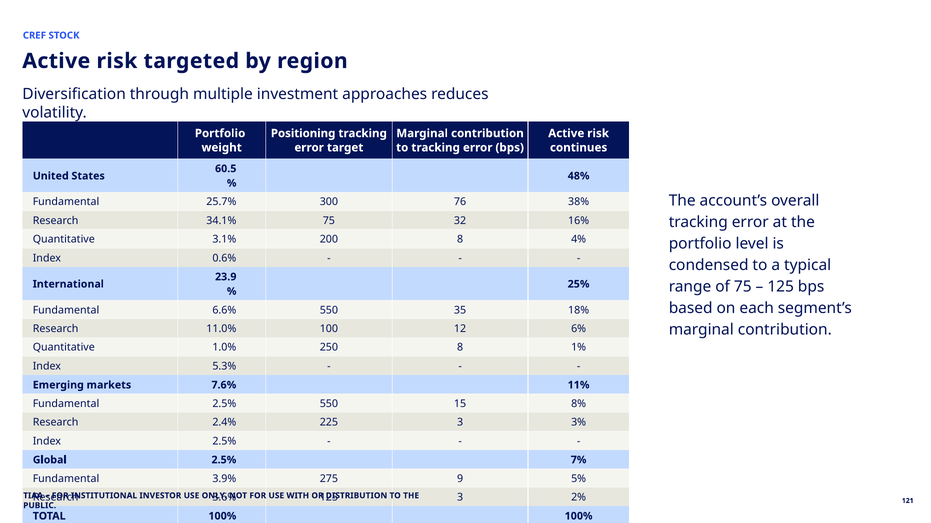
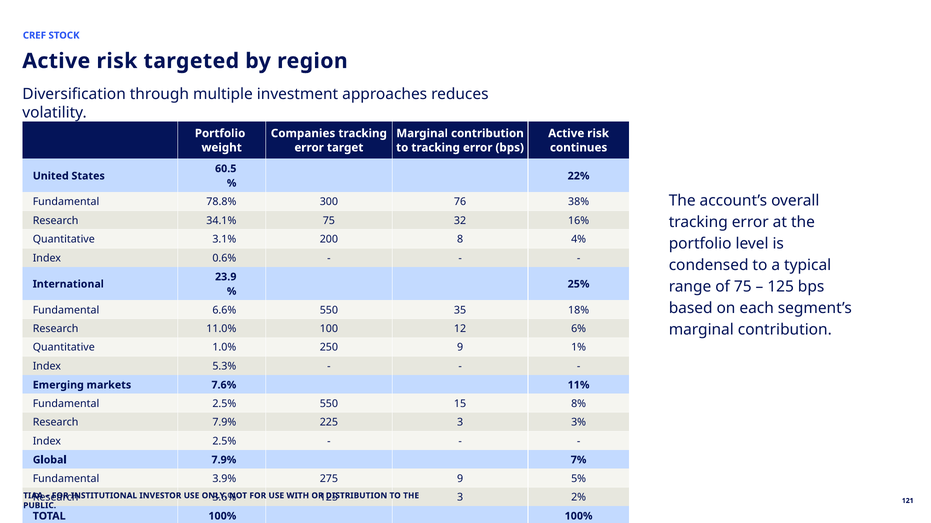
Positioning: Positioning -> Companies (303, 134)
48%: 48% -> 22% (579, 176)
25.7%: 25.7% -> 78.8% (221, 202)
250 8: 8 -> 9 (460, 348)
Research 2.4%: 2.4% -> 7.9% (224, 423)
Global 2.5%: 2.5% -> 7.9% (224, 460)
